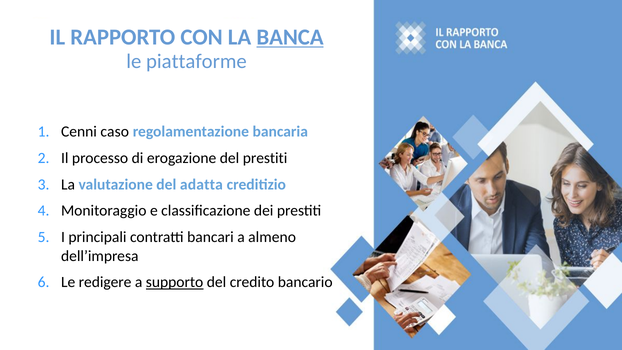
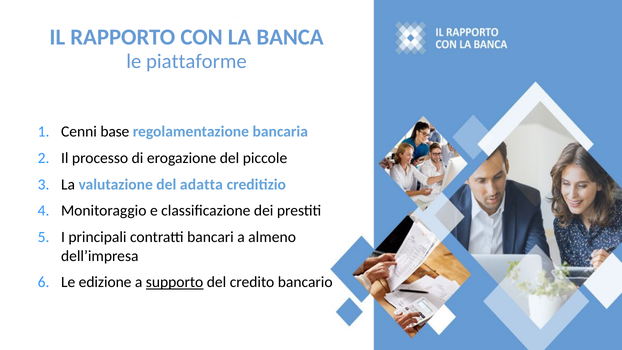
BANCA underline: present -> none (290, 37)
caso: caso -> base (115, 131)
del prestiti: prestiti -> piccole (265, 158)
redigere: redigere -> edizione (105, 282)
